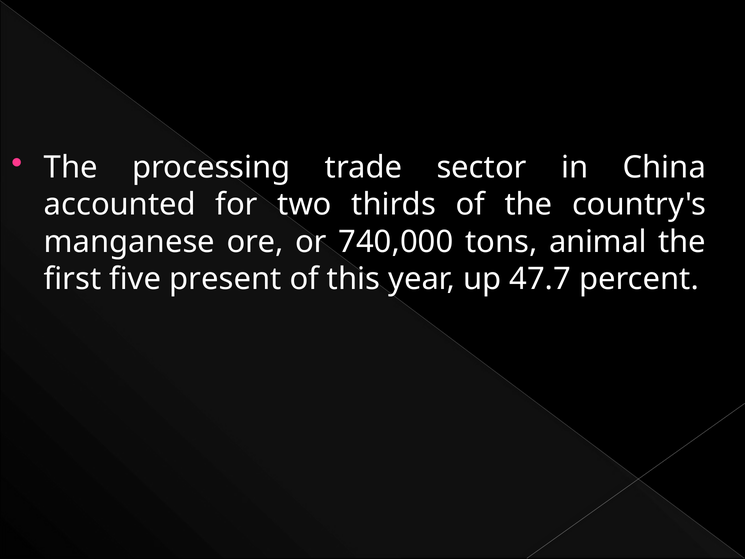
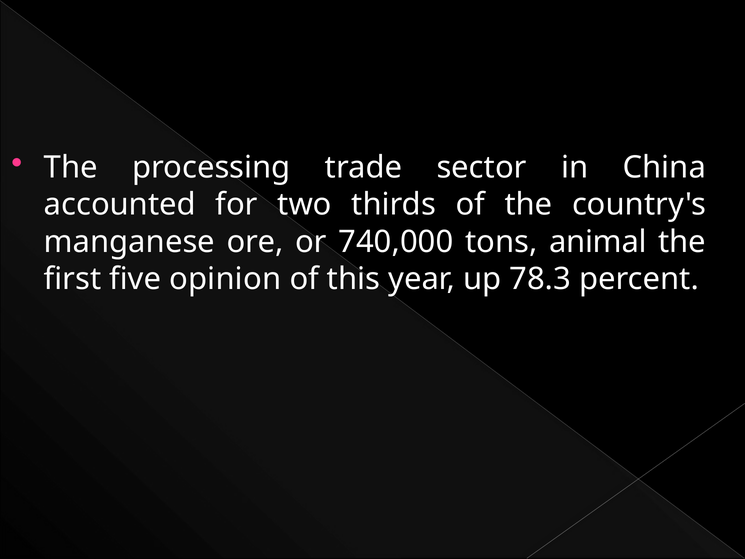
present: present -> opinion (225, 279)
47.7: 47.7 -> 78.3 (540, 279)
